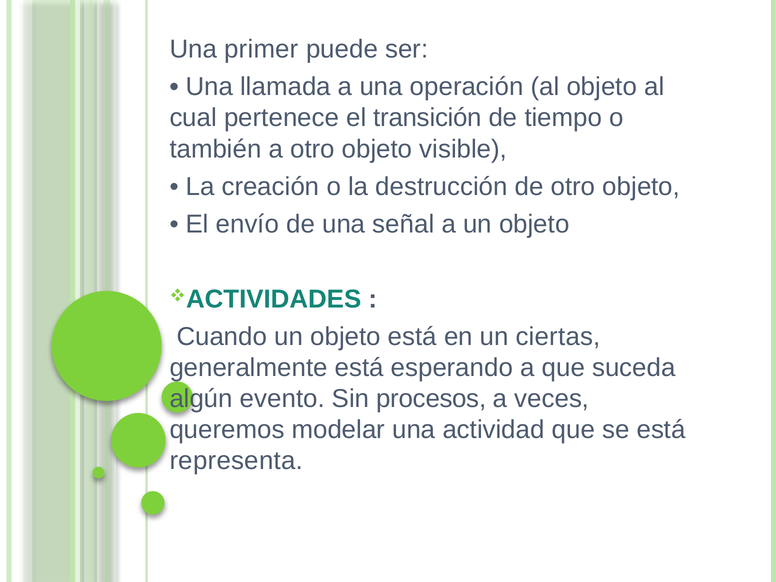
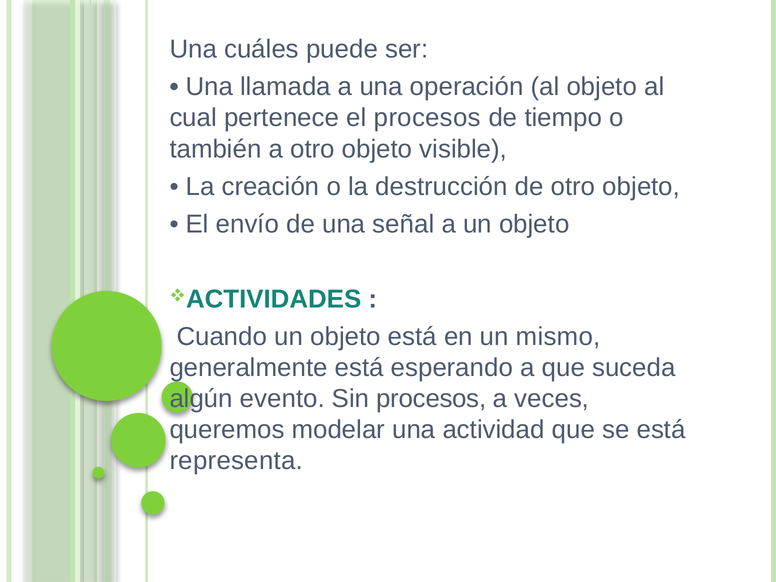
primer: primer -> cuáles (261, 49)
el transición: transición -> procesos (427, 118)
ciertas: ciertas -> mismo (558, 337)
